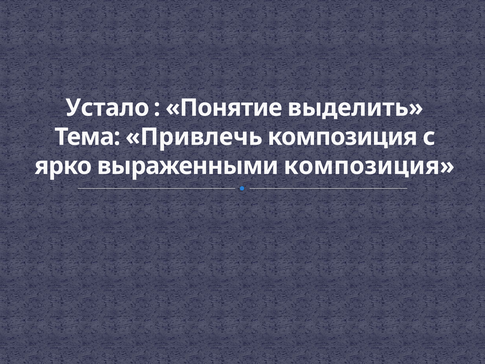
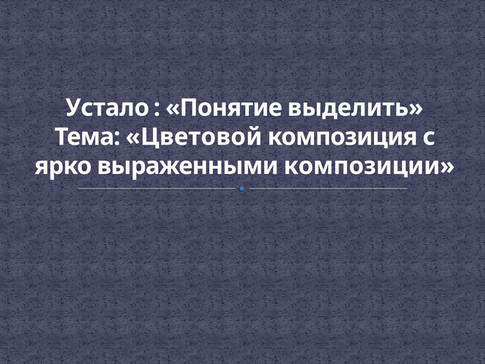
Привлечь: Привлечь -> Цветовой (194, 137)
выраженными композиция: композиция -> композиции (369, 166)
